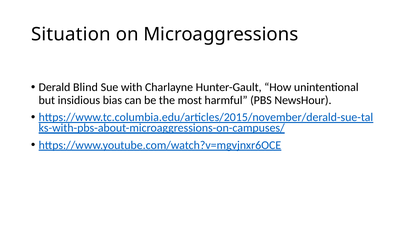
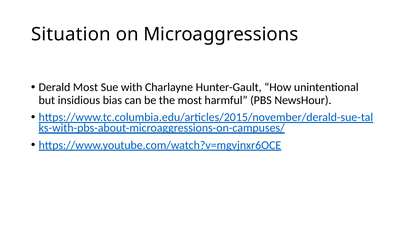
Derald Blind: Blind -> Most (86, 87)
